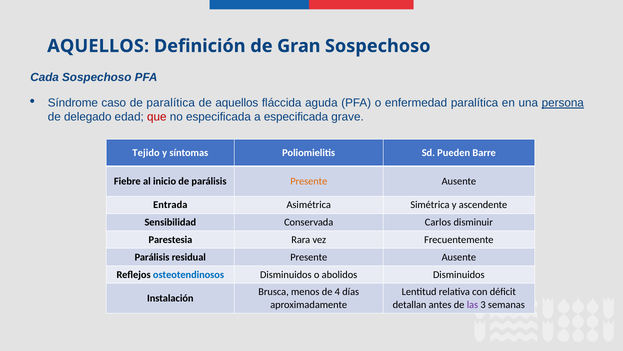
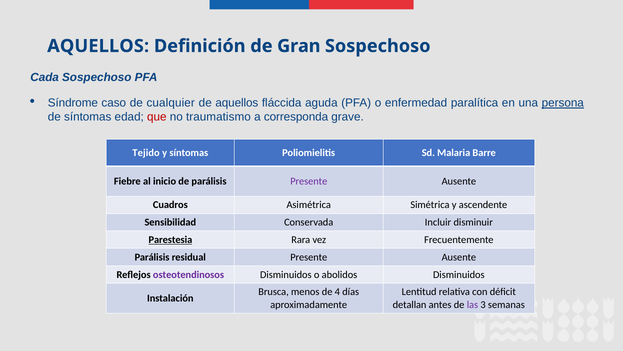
de paralítica: paralítica -> cualquier (171, 103)
de delegado: delegado -> síntomas (88, 117)
no especificada: especificada -> traumatismo (218, 117)
a especificada: especificada -> corresponda (296, 117)
Pueden: Pueden -> Malaria (454, 153)
Presente colour: orange -> purple (309, 181)
Entrada: Entrada -> Cuadros (170, 205)
Carlos: Carlos -> Incluir (438, 222)
Parestesia underline: none -> present (170, 239)
osteotendinosos colour: blue -> purple (188, 274)
